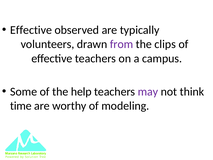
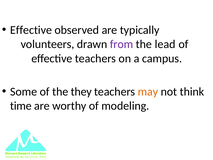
clips: clips -> lead (165, 44)
help: help -> they (81, 91)
may colour: purple -> orange (148, 91)
